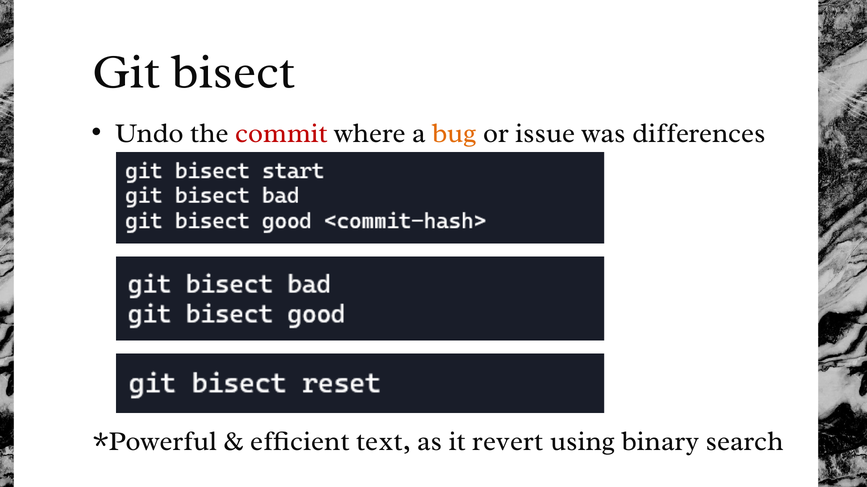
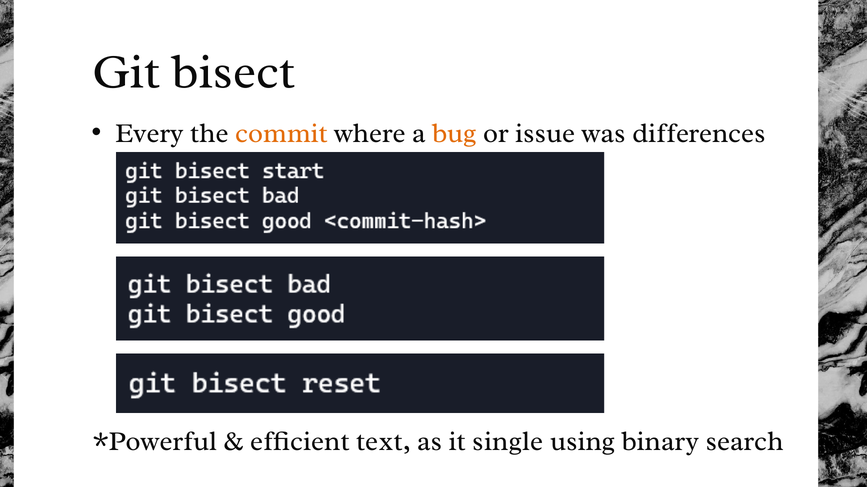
Undo: Undo -> Every (149, 134)
commit colour: red -> orange (282, 134)
revert: revert -> single (508, 442)
